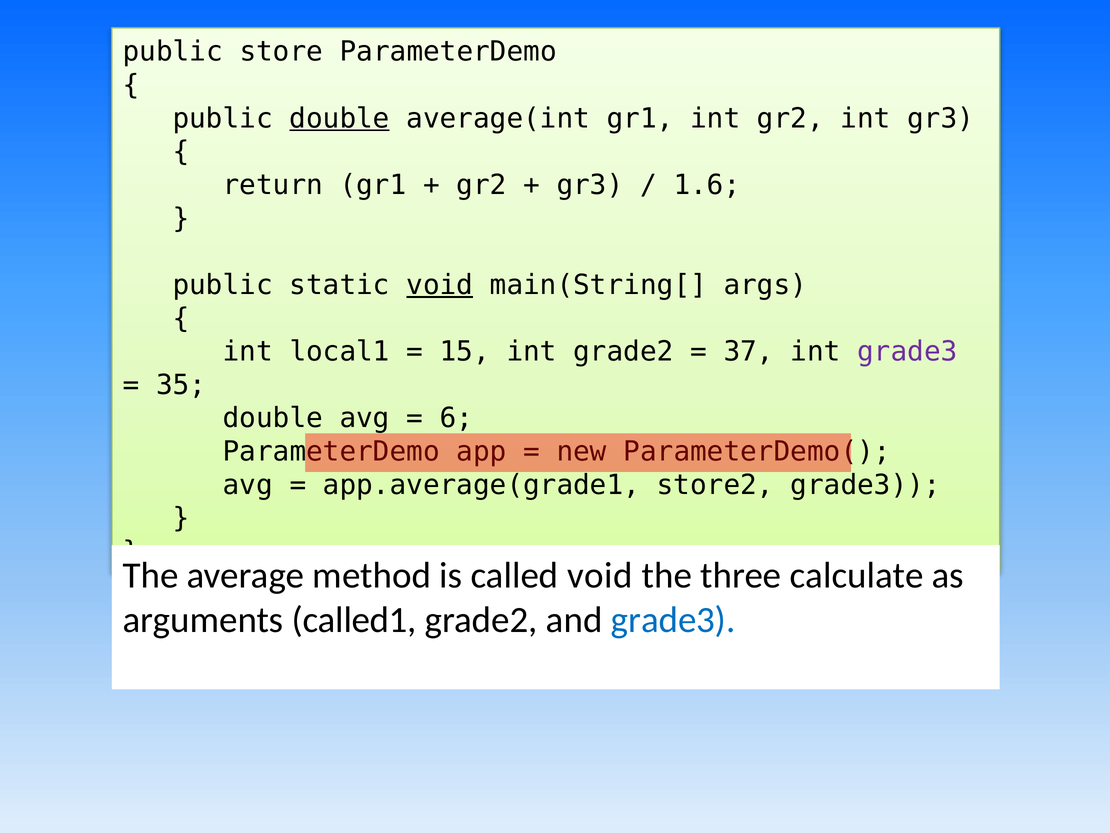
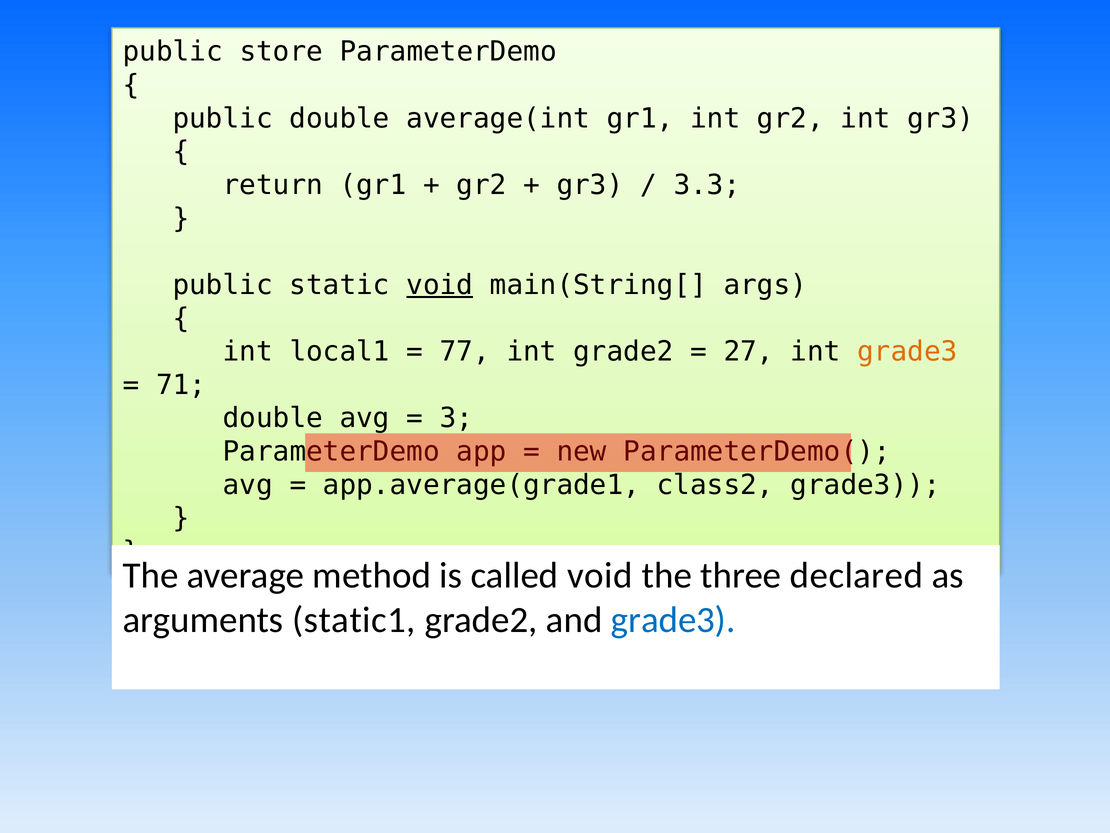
double underline: present -> none (340, 118)
1.6: 1.6 -> 3.3 (707, 185)
15: 15 -> 77 (465, 351)
37: 37 -> 27 (749, 351)
grade3 colour: purple -> orange (907, 351)
35: 35 -> 71 (181, 385)
6: 6 -> 3 (456, 418)
store2: store2 -> class2 (715, 485)
calculate: calculate -> declared (856, 575)
called1: called1 -> static1 (354, 619)
